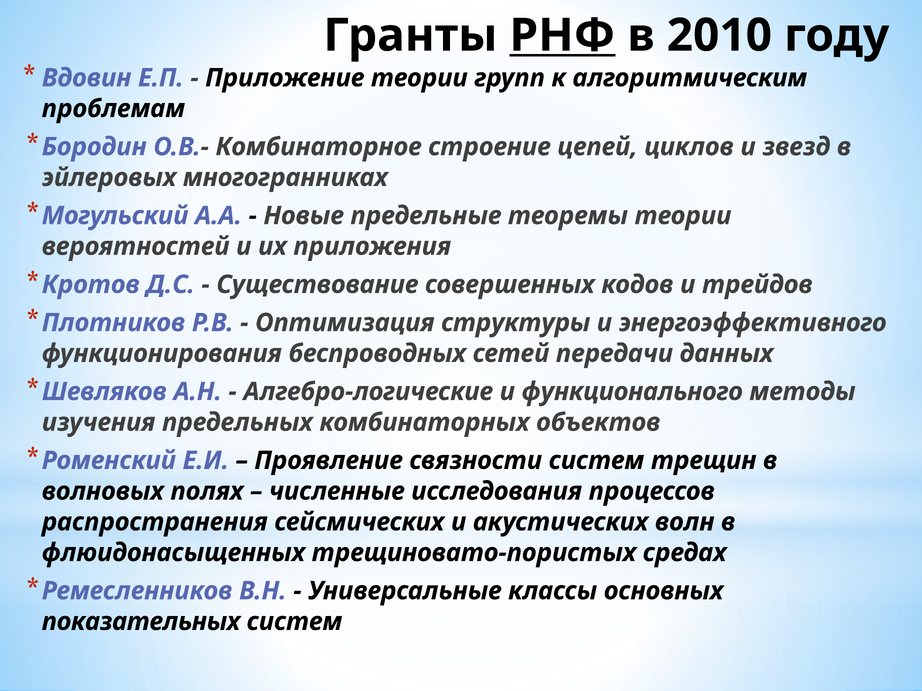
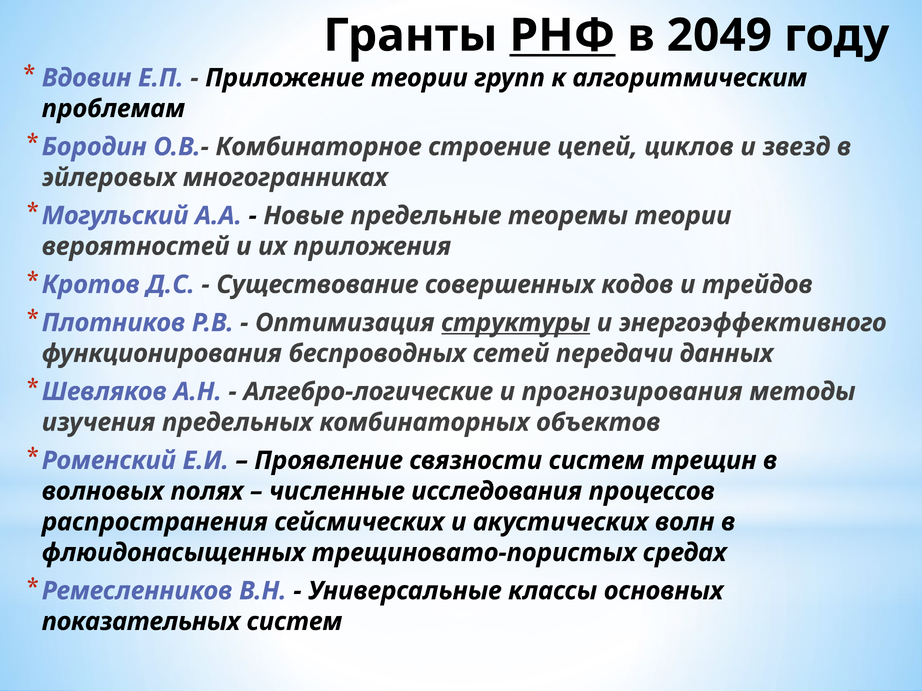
2010: 2010 -> 2049 (719, 35)
структуры underline: none -> present (516, 323)
функционального: функционального -> прогнозирования (632, 392)
